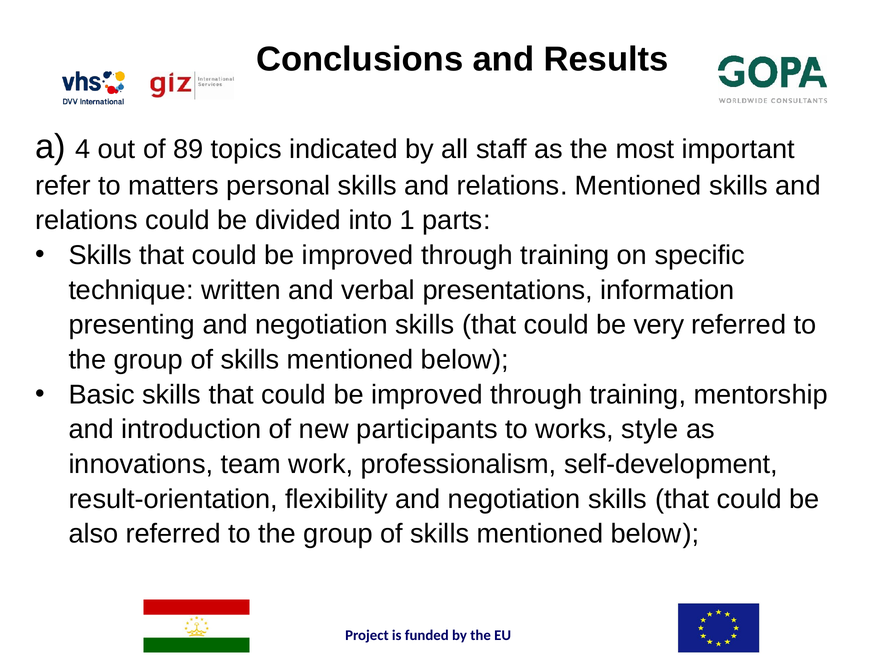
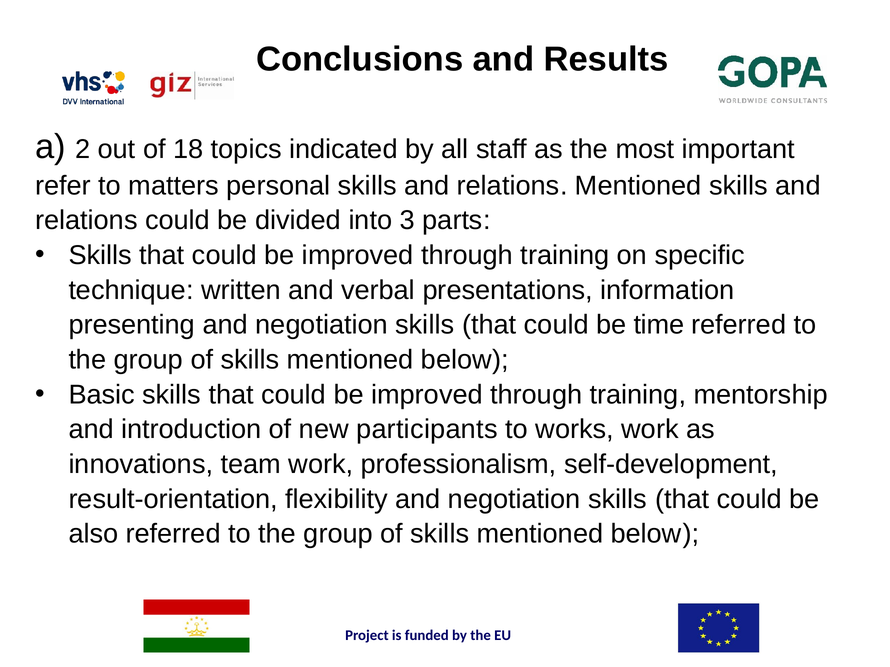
4: 4 -> 2 (83, 149)
89: 89 -> 18 (188, 149)
1: 1 -> 3 (407, 221)
very: very -> time (659, 325)
works style: style -> work (650, 430)
